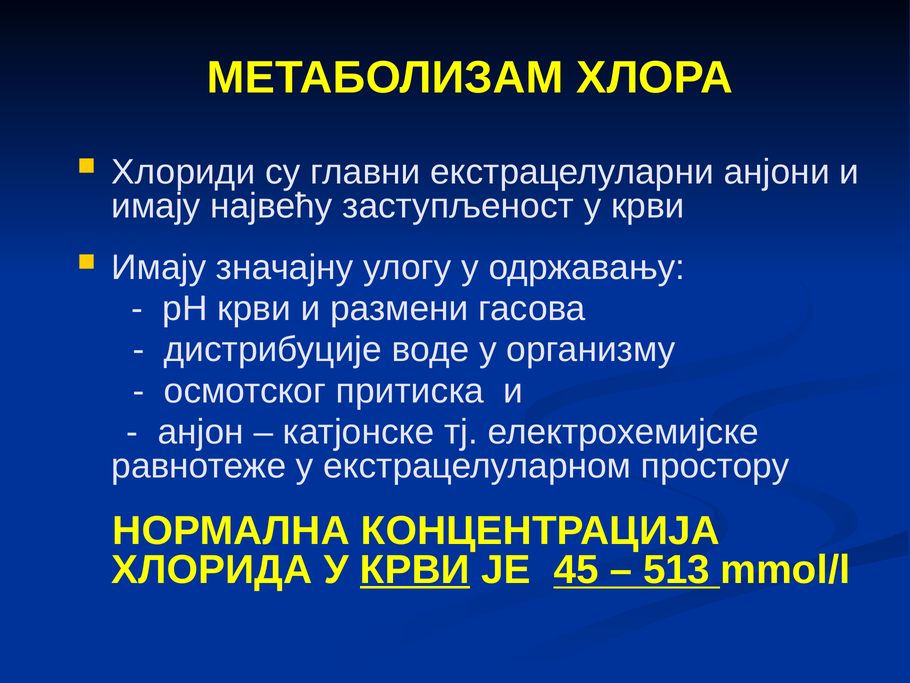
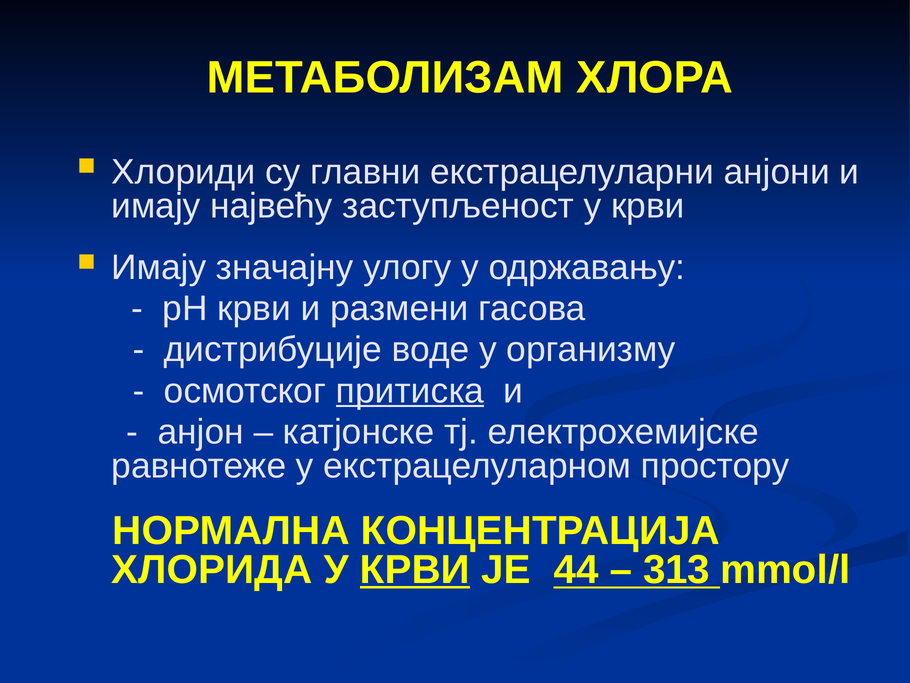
притиска underline: none -> present (410, 391)
45: 45 -> 44 (576, 569)
513: 513 -> 313 (676, 569)
